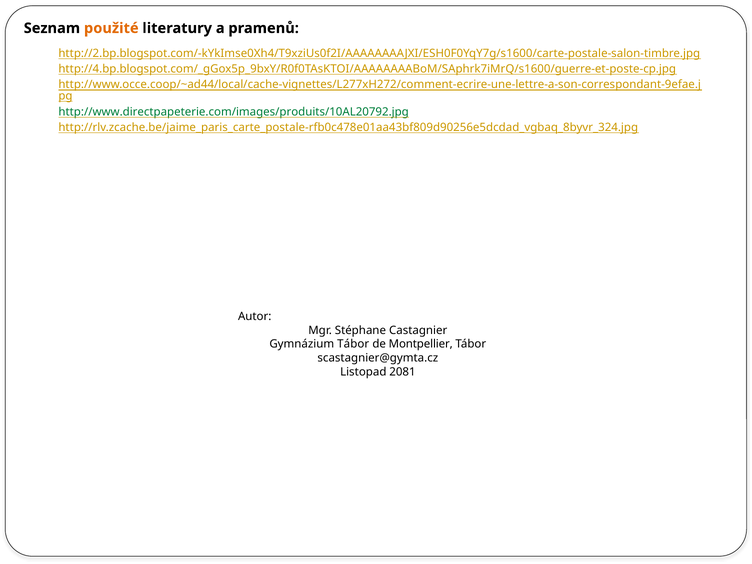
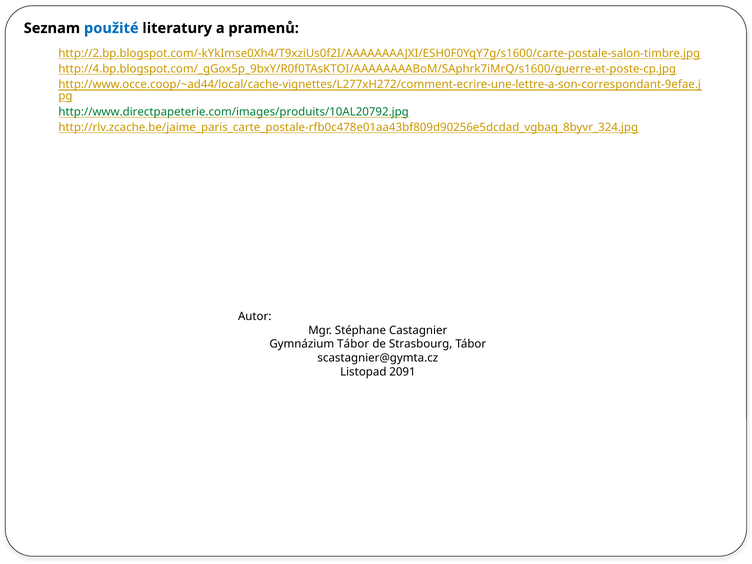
použité colour: orange -> blue (111, 28)
Montpellier: Montpellier -> Strasbourg (421, 344)
2081: 2081 -> 2091 (402, 372)
